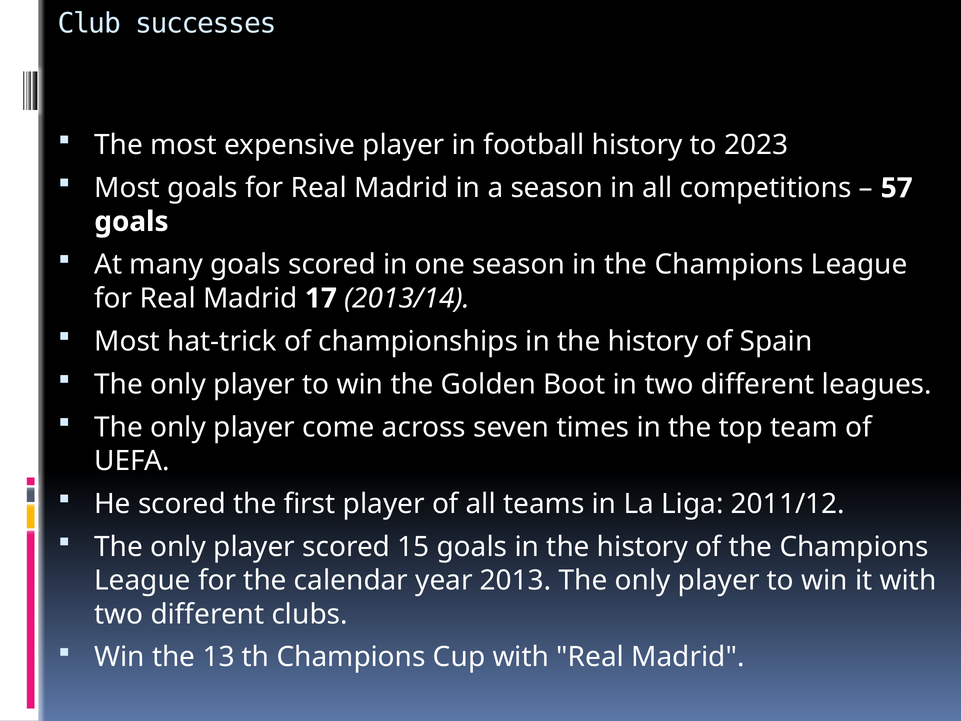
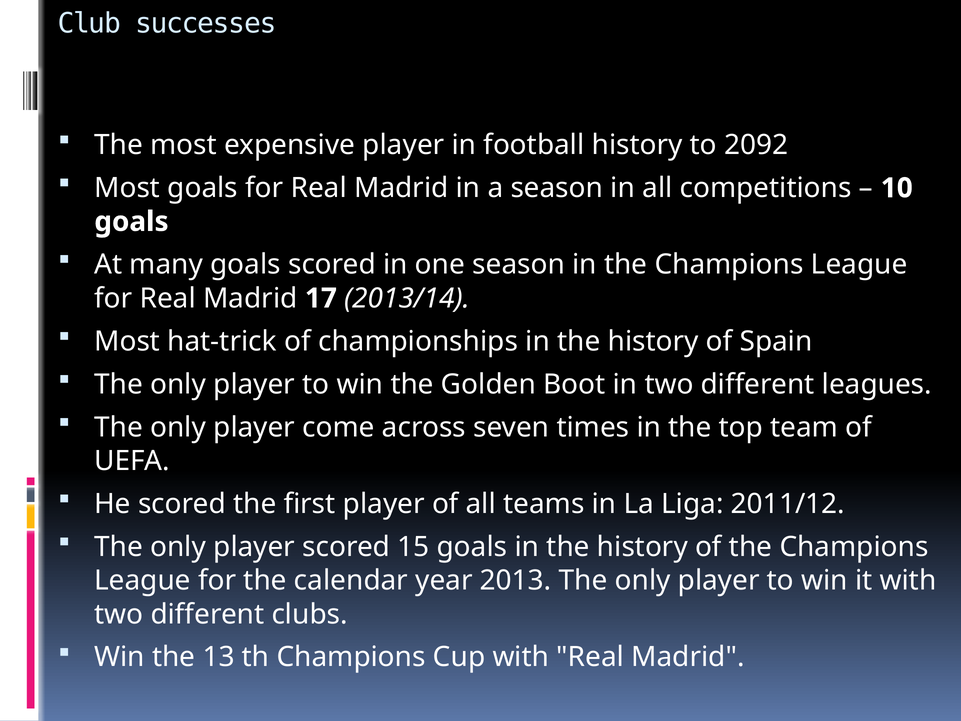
2023: 2023 -> 2092 (756, 145)
57: 57 -> 10 (897, 188)
